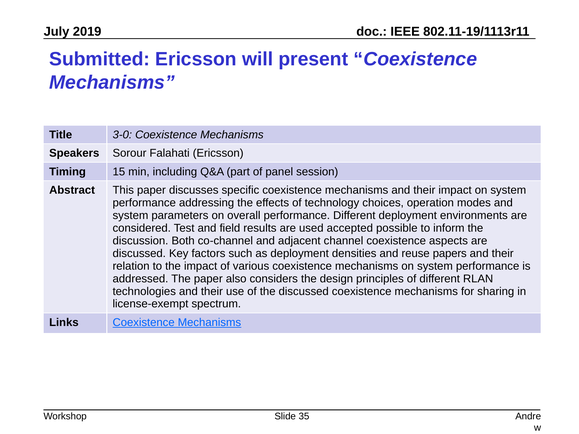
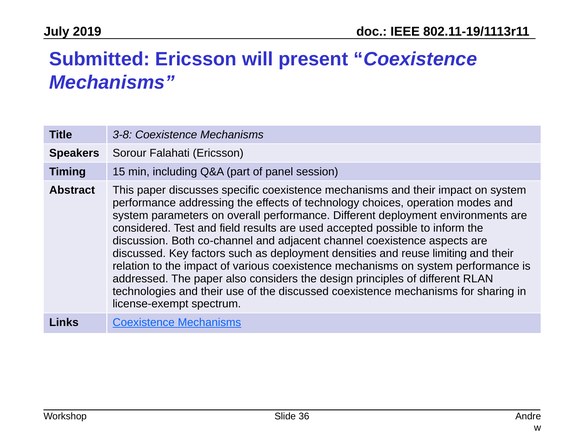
3-0: 3-0 -> 3-8 (122, 135)
papers: papers -> limiting (450, 254)
35: 35 -> 36 (304, 416)
